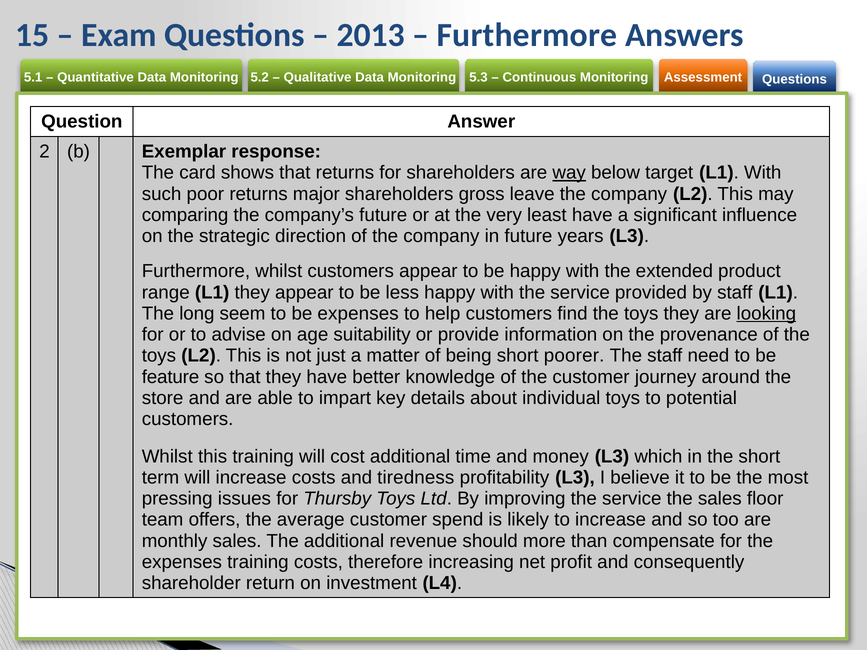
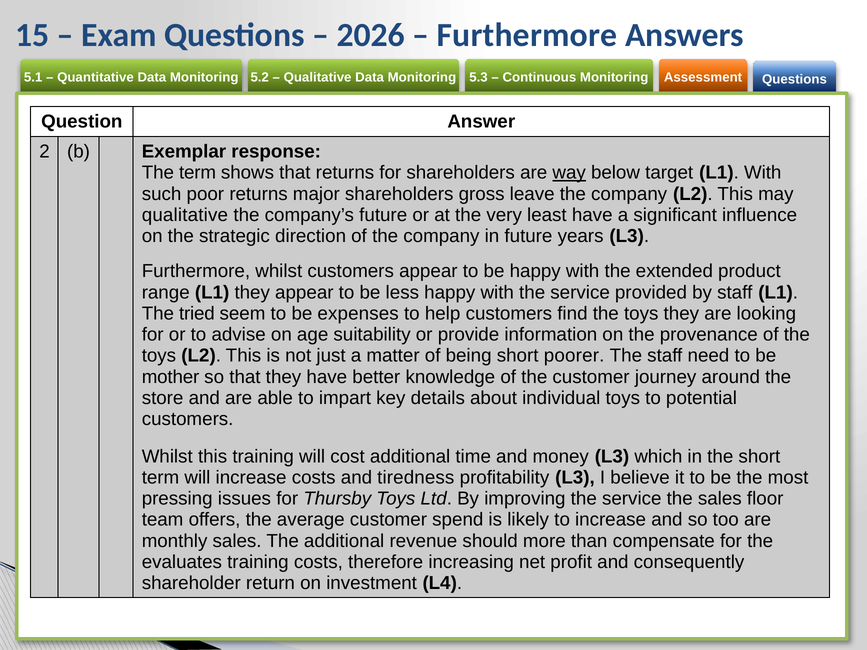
2013: 2013 -> 2026 (371, 35)
The card: card -> term (198, 173)
comparing: comparing -> qualitative (185, 215)
long: long -> tried (197, 314)
looking underline: present -> none (766, 314)
feature: feature -> mother (171, 377)
expenses: expenses -> evaluates (182, 562)
